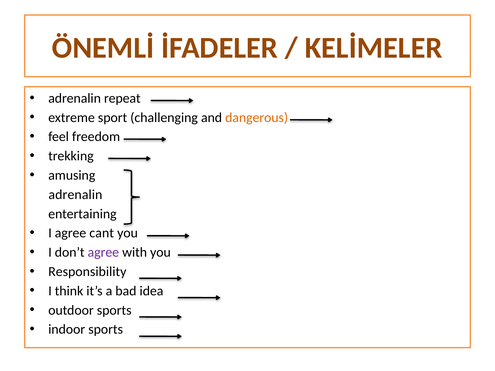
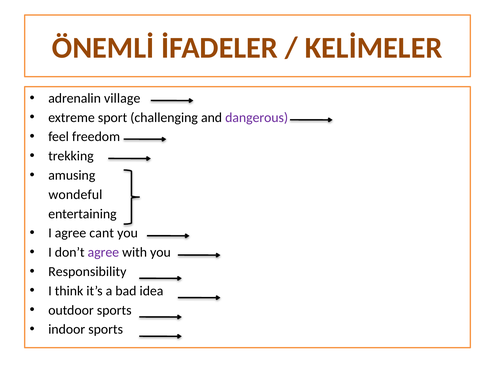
repeat: repeat -> village (122, 98)
dangerous colour: orange -> purple (257, 118)
adrenalin: adrenalin -> wondeful (75, 195)
